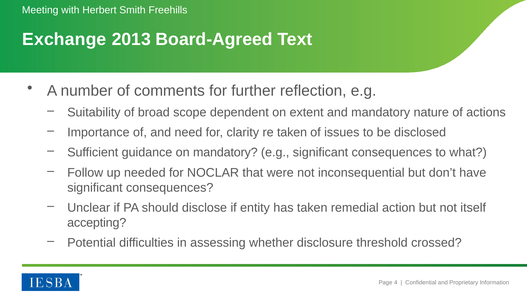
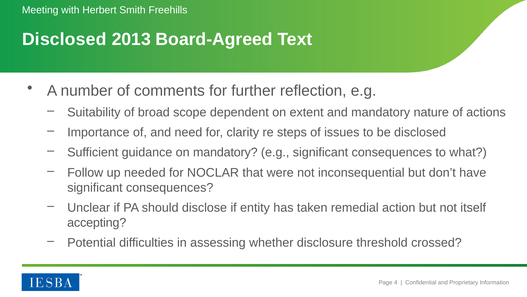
Exchange: Exchange -> Disclosed (64, 39)
re taken: taken -> steps (292, 132)
